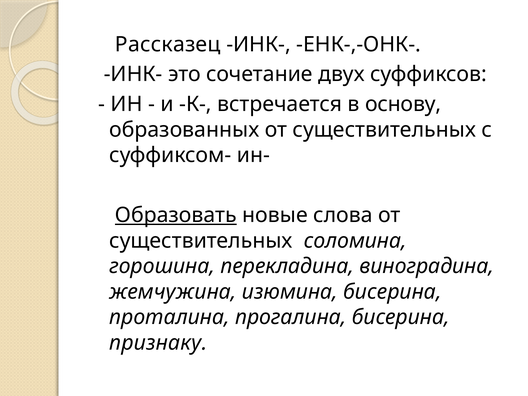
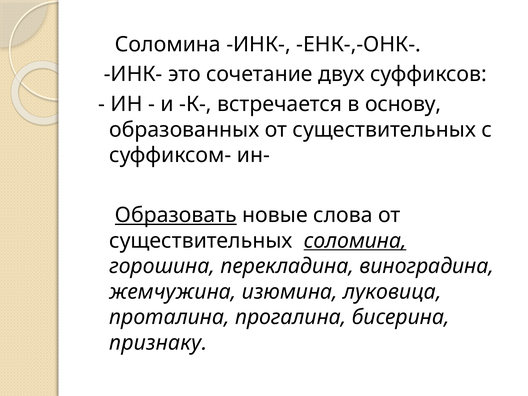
Рассказец: Рассказец -> Соломина (168, 44)
соломина underline: none -> present (355, 241)
изюмина бисерина: бисерина -> луковица (392, 292)
